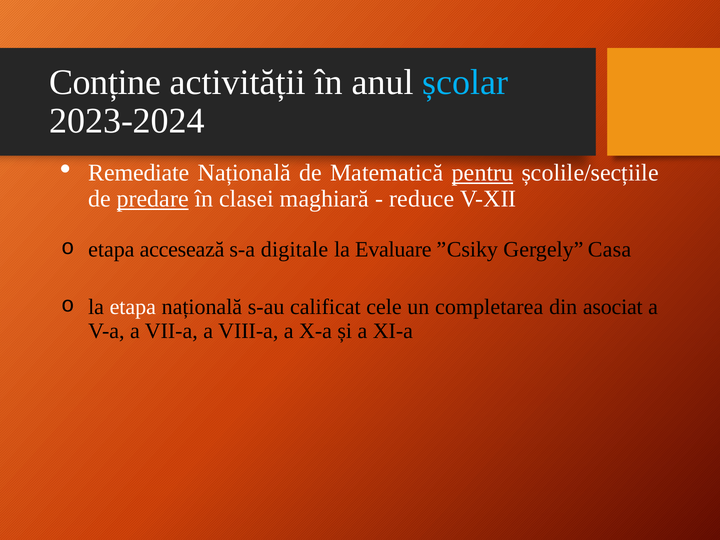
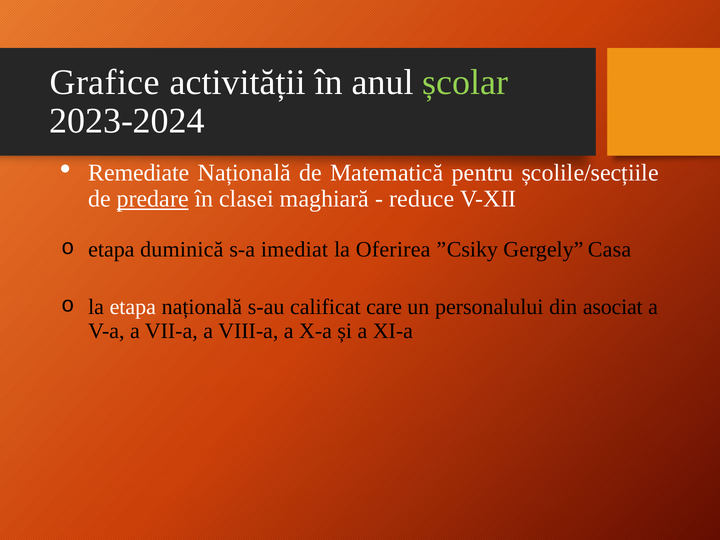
Conține: Conține -> Grafice (105, 82)
școlar colour: light blue -> light green (465, 82)
pentru underline: present -> none (483, 173)
accesează: accesează -> duminică (182, 250)
digitale: digitale -> imediat (294, 250)
Evaluare: Evaluare -> Oferirea (393, 250)
cele: cele -> care (384, 307)
completarea: completarea -> personalului (489, 307)
